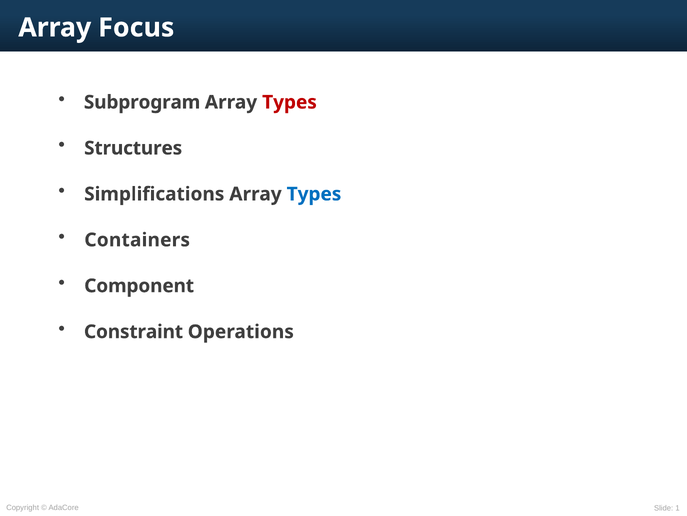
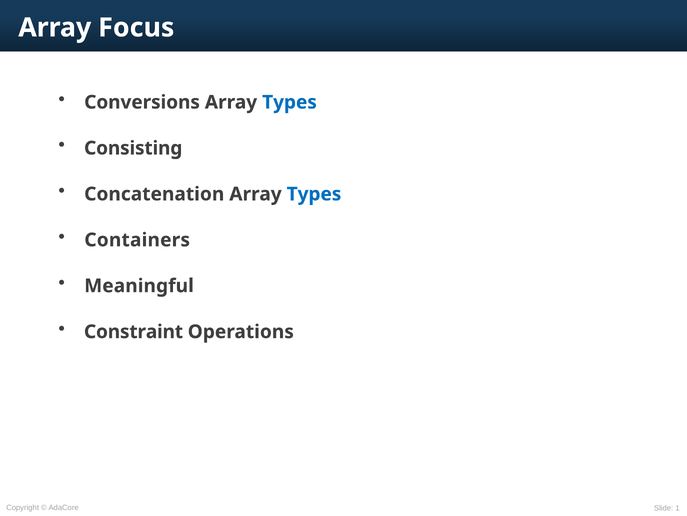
Subprogram: Subprogram -> Conversions (142, 102)
Types colour: red -> blue (289, 102)
Structures: Structures -> Consisting (133, 148)
Simplifications: Simplifications -> Concatenation (154, 194)
Component: Component -> Meaningful (139, 286)
